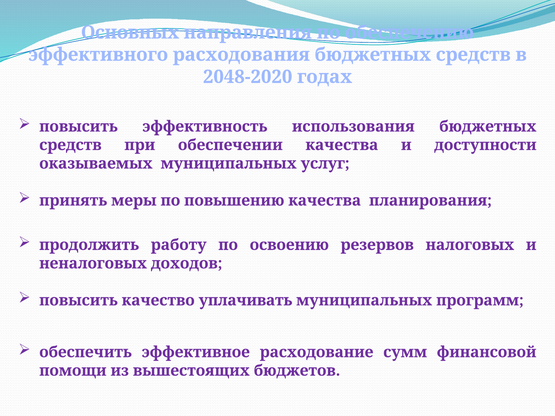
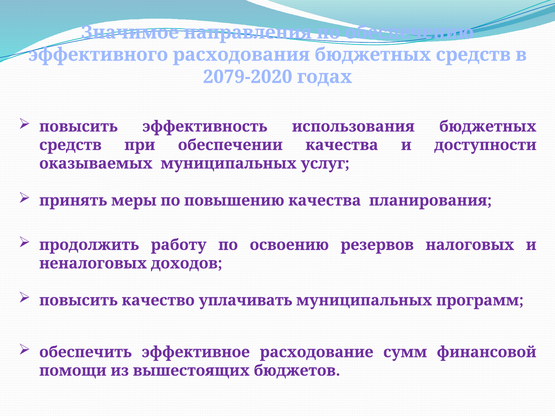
Основных: Основных -> Значимое (130, 32)
2048-2020: 2048-2020 -> 2079-2020 (248, 77)
